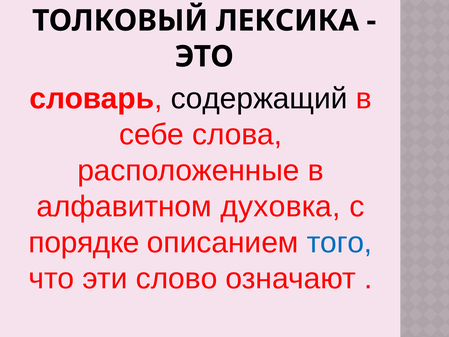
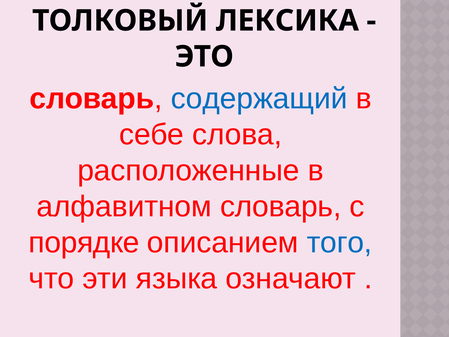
содержащий colour: black -> blue (259, 99)
алфавитном духовка: духовка -> словарь (281, 206)
слово: слово -> языка (176, 278)
